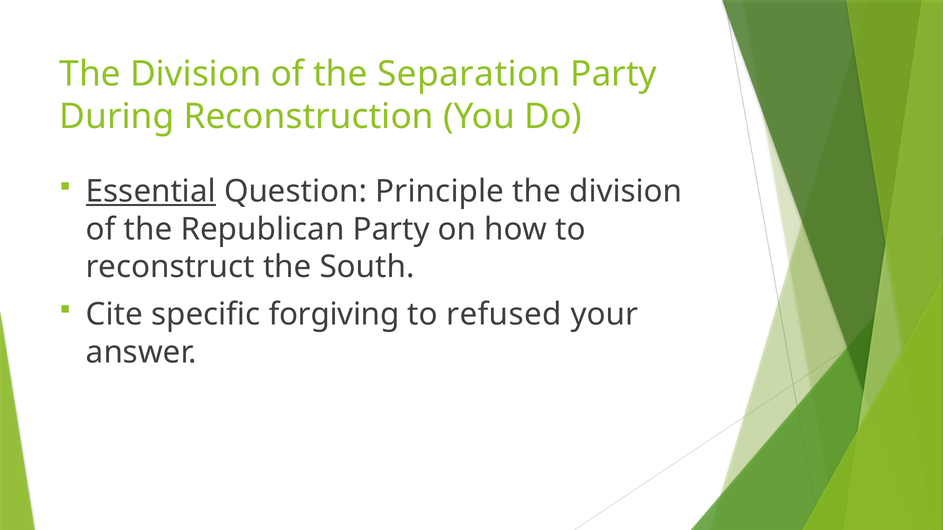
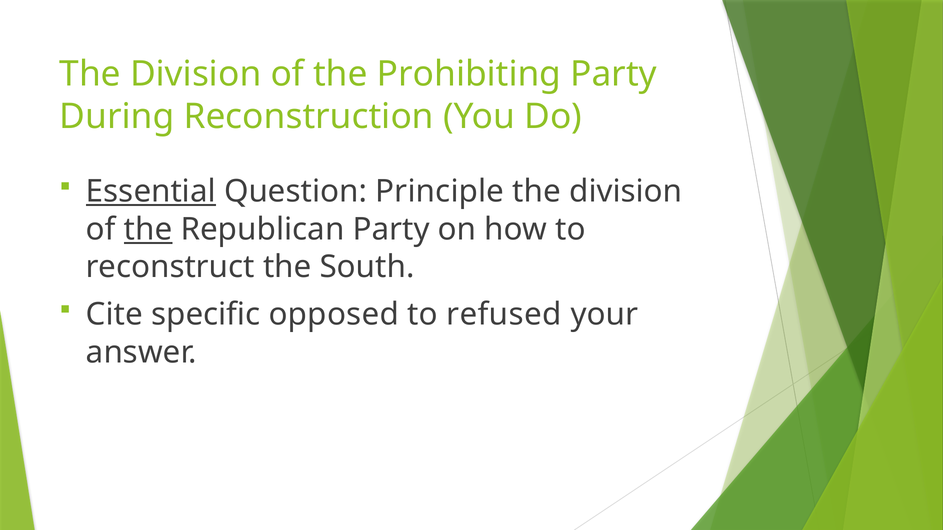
Separation: Separation -> Prohibiting (469, 74)
the underline: none -> present (148, 230)
forgiving: forgiving -> opposed (334, 315)
